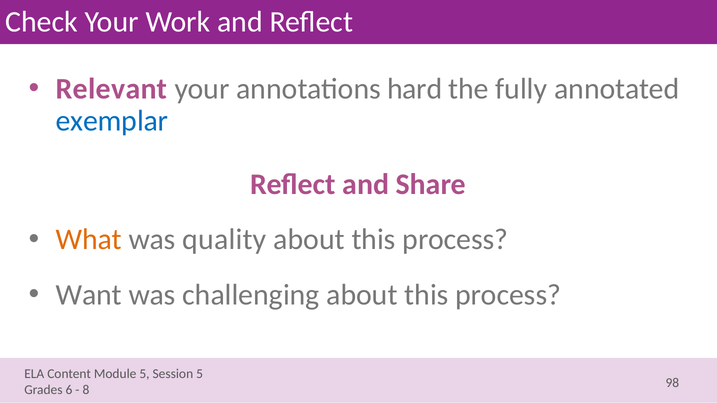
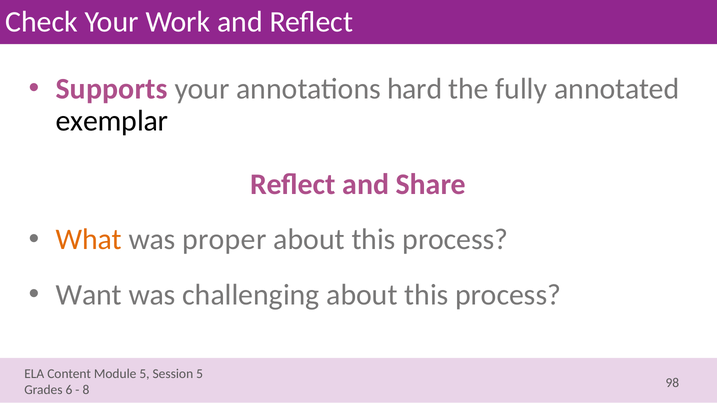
Relevant: Relevant -> Supports (112, 89)
exemplar colour: blue -> black (112, 121)
quality: quality -> proper (224, 240)
